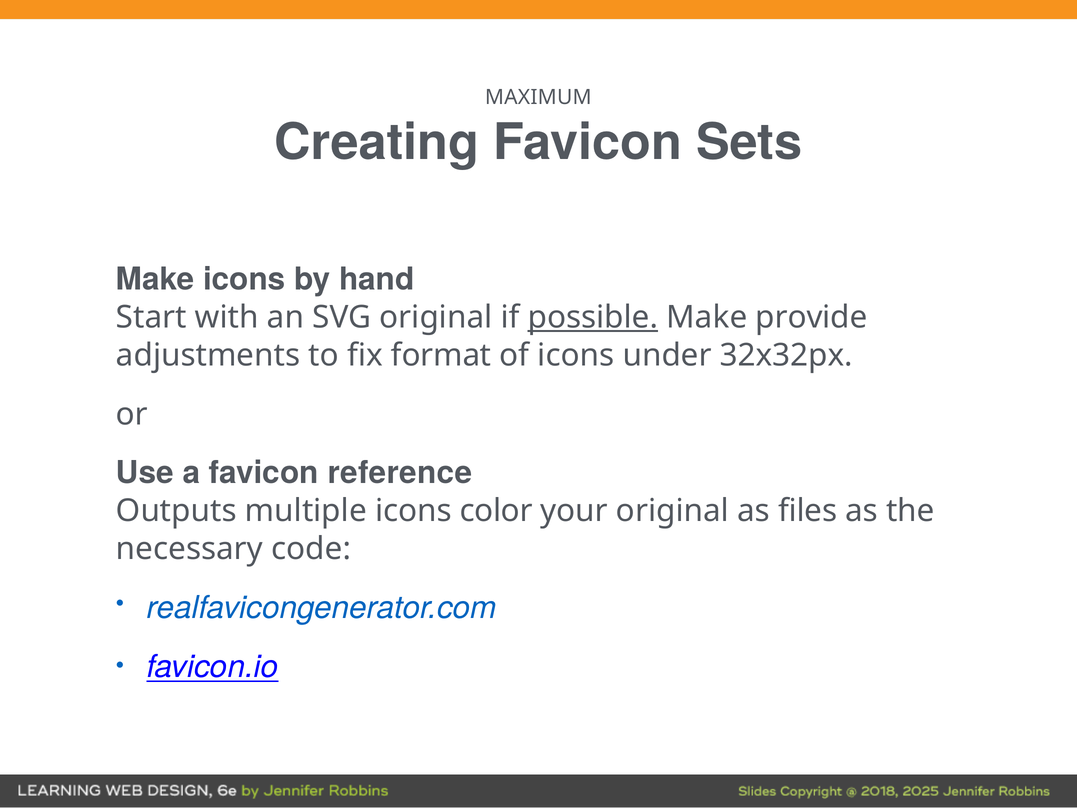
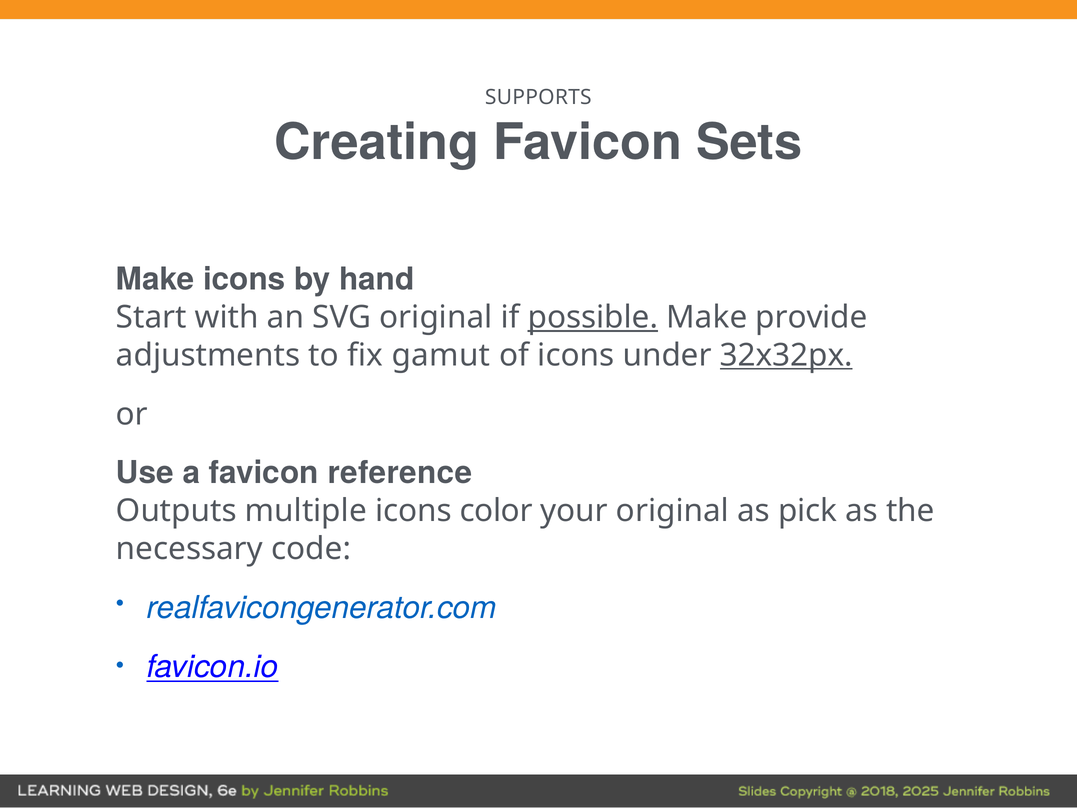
MAXIMUM: MAXIMUM -> SUPPORTS (538, 97)
format: format -> gamut (441, 355)
32x32px underline: none -> present (786, 355)
files: files -> pick (808, 511)
